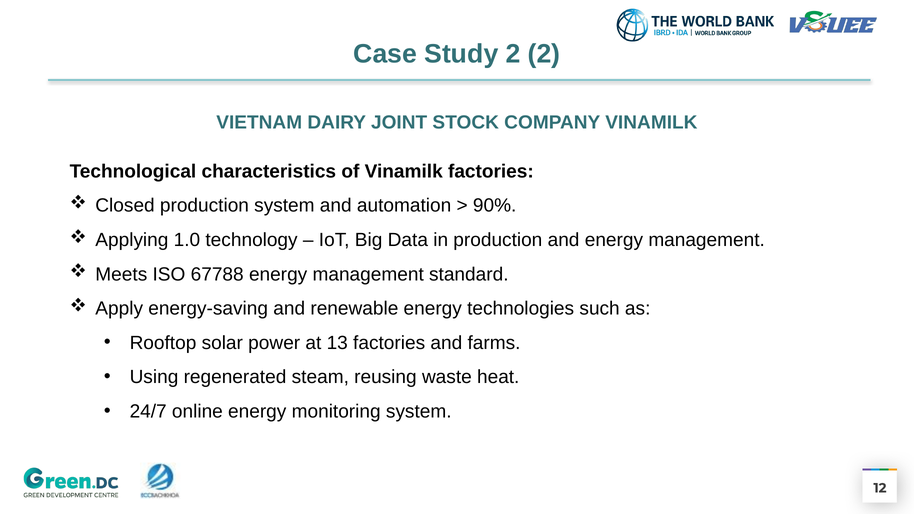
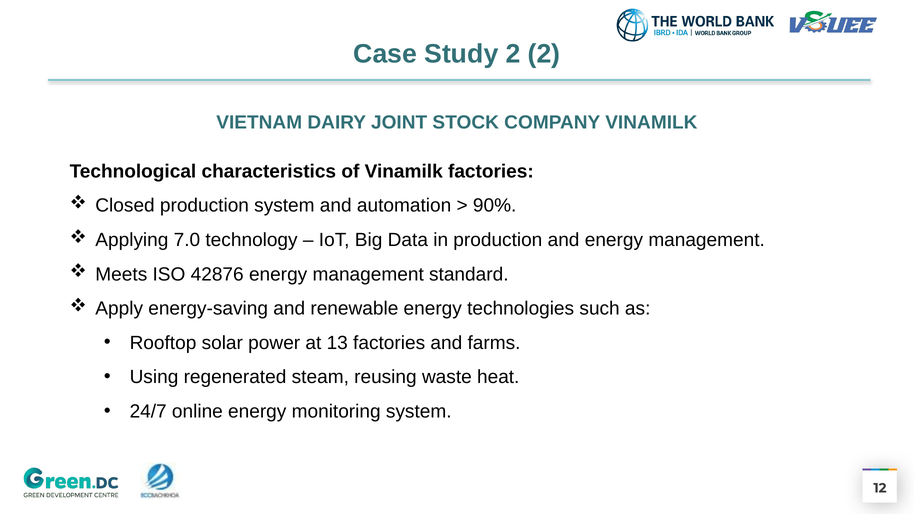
1.0: 1.0 -> 7.0 (187, 240)
67788: 67788 -> 42876 (217, 274)
